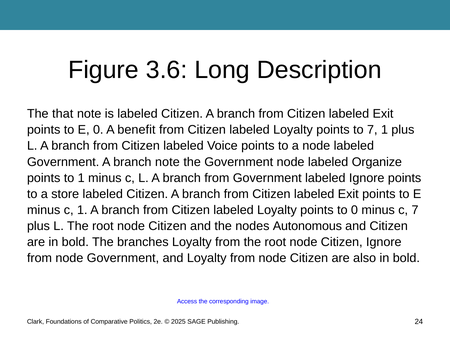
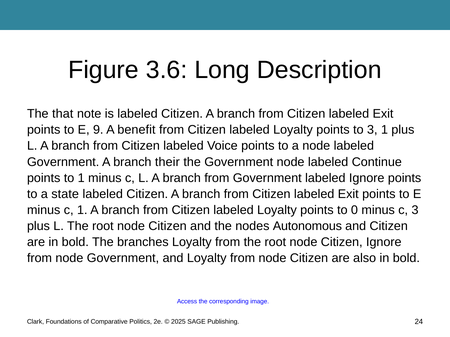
E 0: 0 -> 9 (98, 130)
to 7: 7 -> 3 (372, 130)
branch note: note -> their (167, 162)
Organize: Organize -> Continue (377, 162)
store: store -> state (65, 194)
c 7: 7 -> 3 (415, 210)
